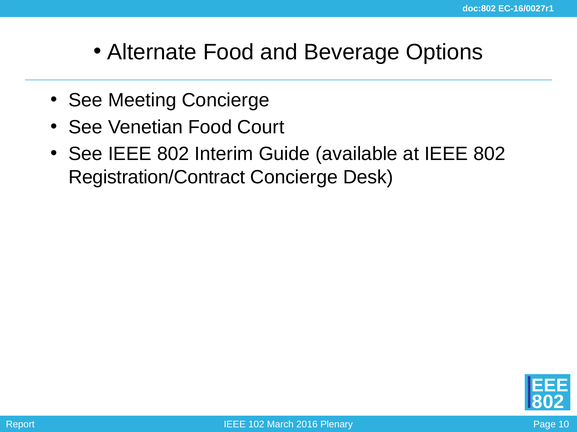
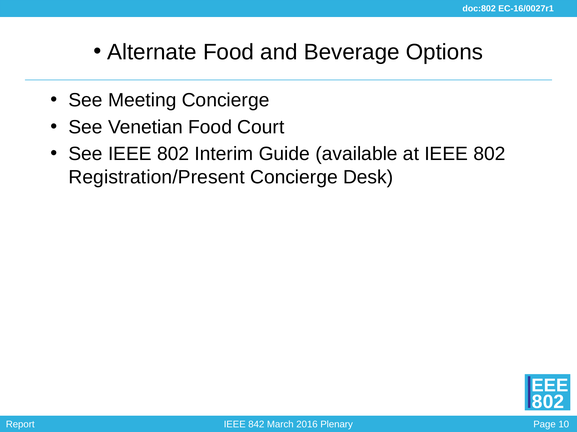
Registration/Contract: Registration/Contract -> Registration/Present (157, 177)
102: 102 -> 842 (256, 425)
